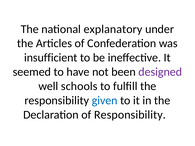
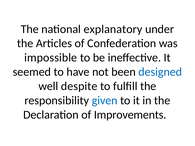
insufficient: insufficient -> impossible (51, 58)
designed colour: purple -> blue (160, 72)
schools: schools -> despite (79, 86)
of Responsibility: Responsibility -> Improvements (130, 115)
